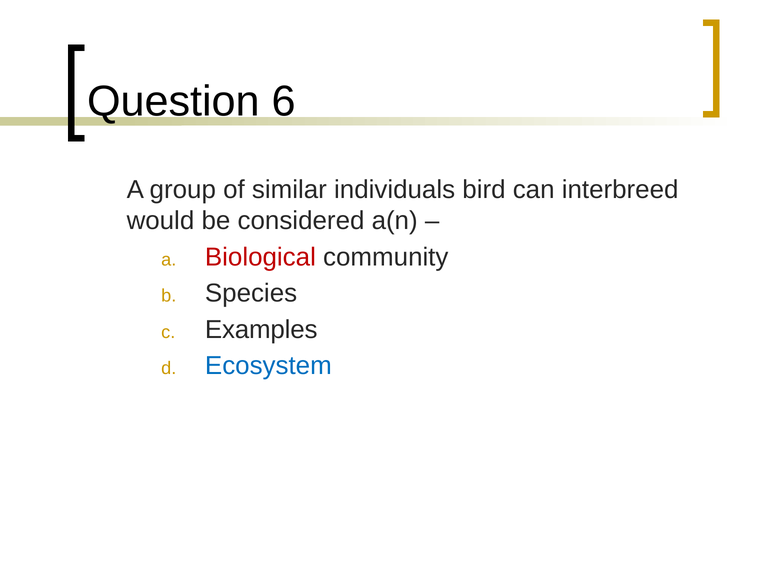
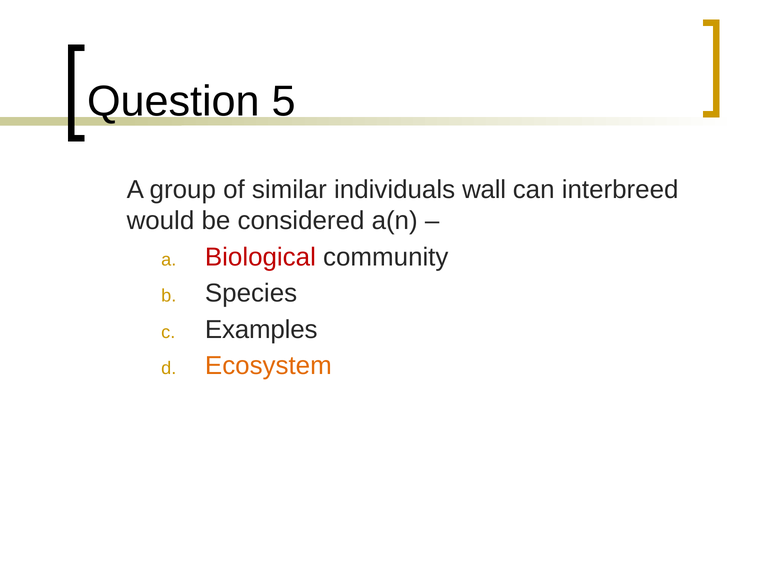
6: 6 -> 5 (284, 102)
bird: bird -> wall (484, 190)
Ecosystem colour: blue -> orange (268, 366)
